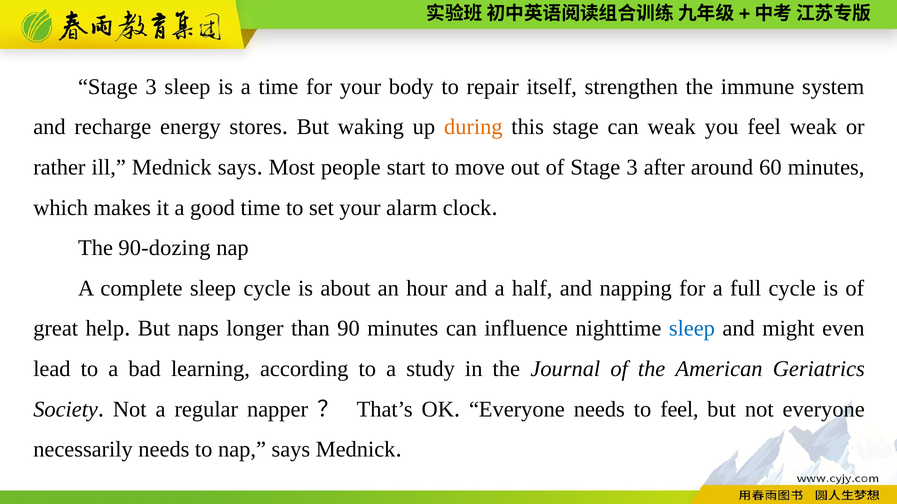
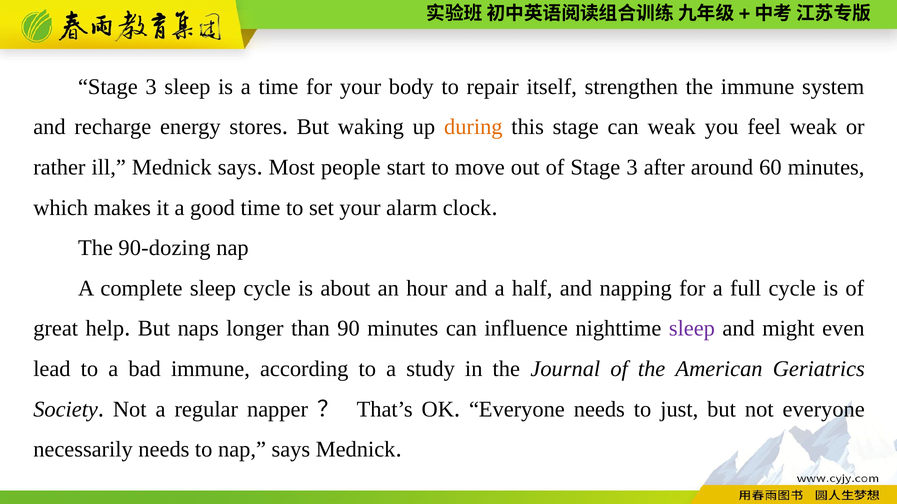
sleep colour: blue -> purple (692, 329)
bad learning: learning -> immune (210, 369)
to feel: feel -> just (679, 410)
